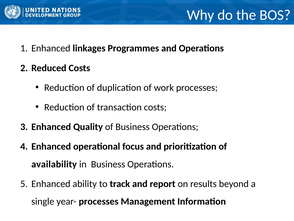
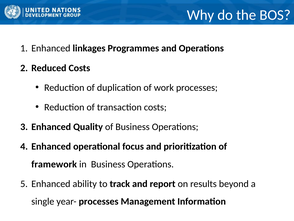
availability: availability -> framework (54, 164)
